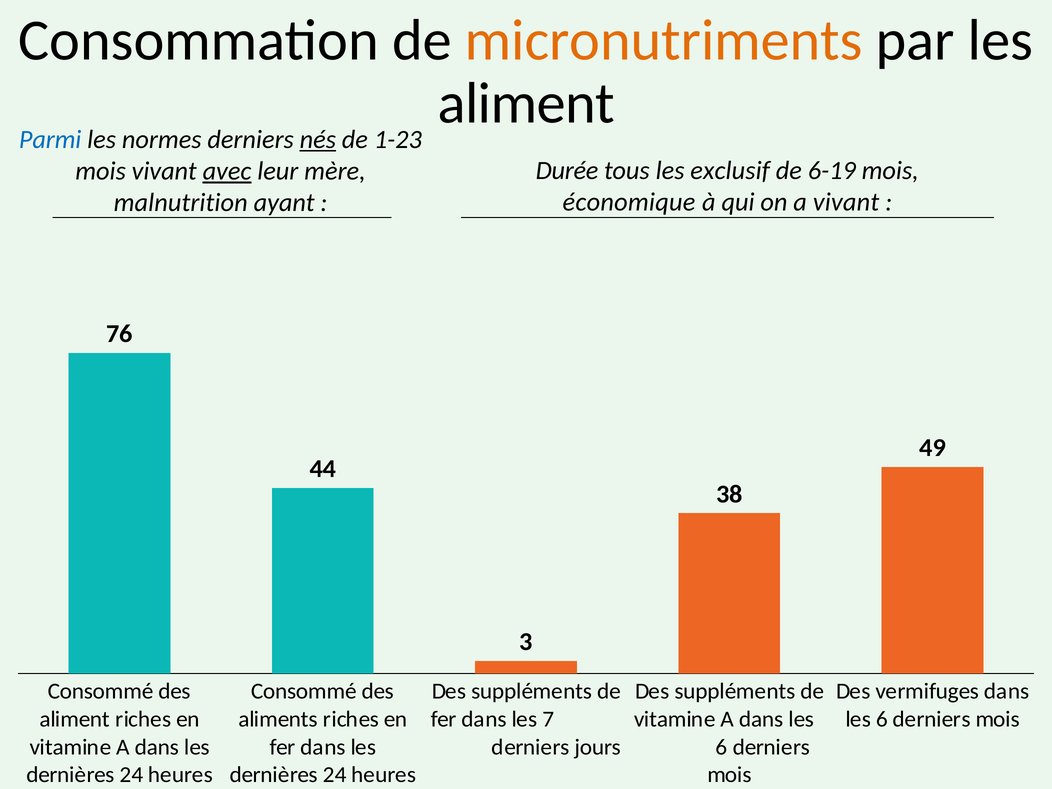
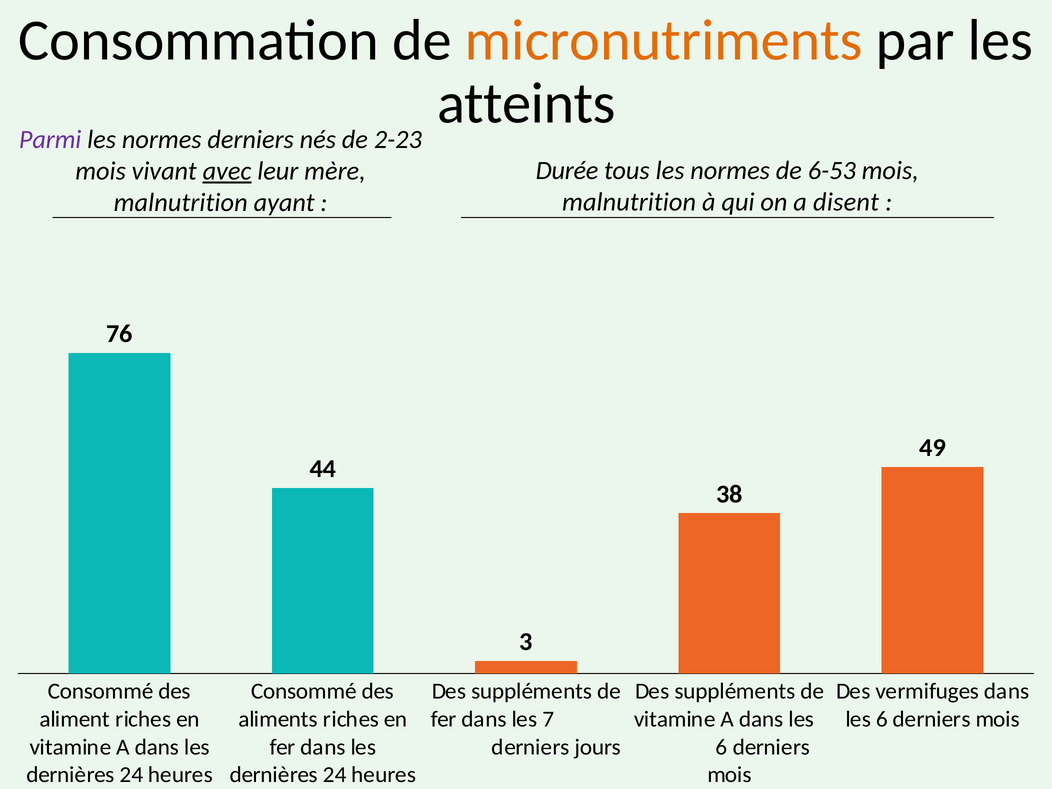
aliment: aliment -> atteints (526, 103)
Parmi colour: blue -> purple (50, 140)
nés underline: present -> none (318, 140)
1-23: 1-23 -> 2-23 (398, 140)
tous les exclusif: exclusif -> normes (730, 170)
6-19: 6-19 -> 6-53 (832, 170)
économique: économique -> malnutrition (629, 202)
a vivant: vivant -> disent (846, 202)
